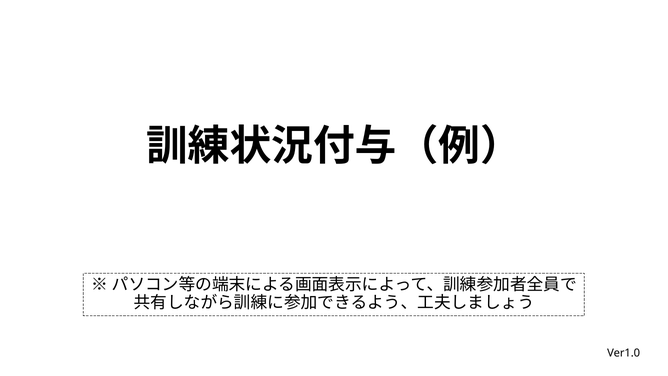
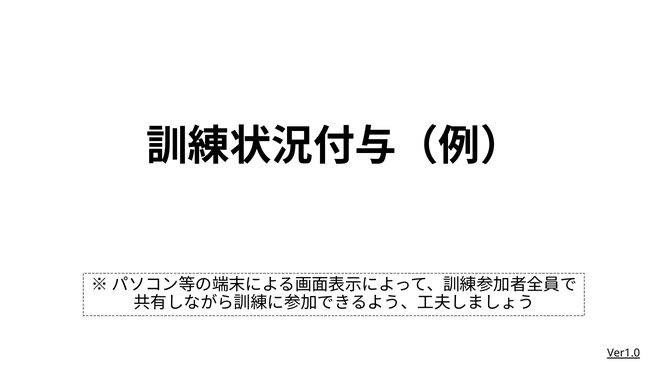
Ver1.0 underline: none -> present (624, 353)
